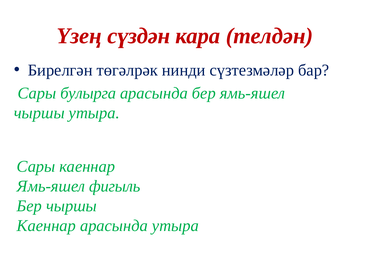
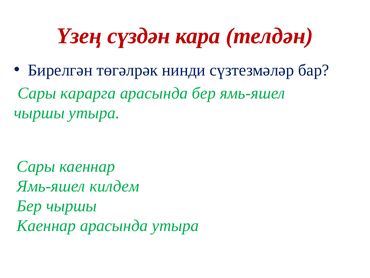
булырга: булырга -> карарга (88, 93)
фигыль: фигыль -> килдем (115, 186)
